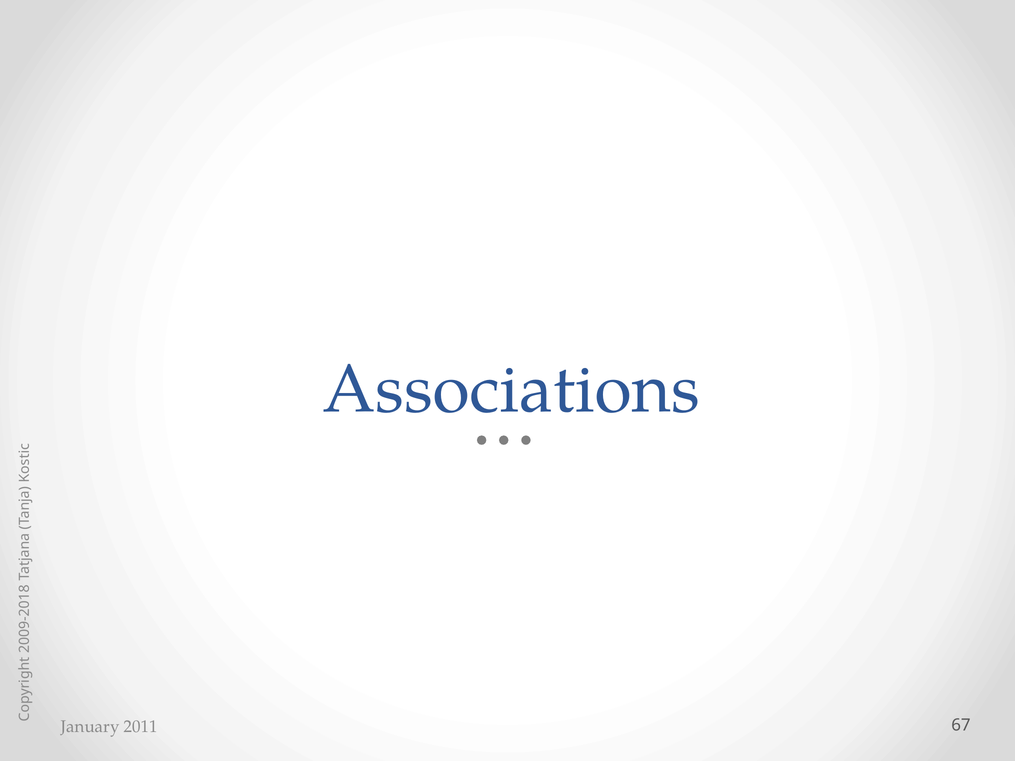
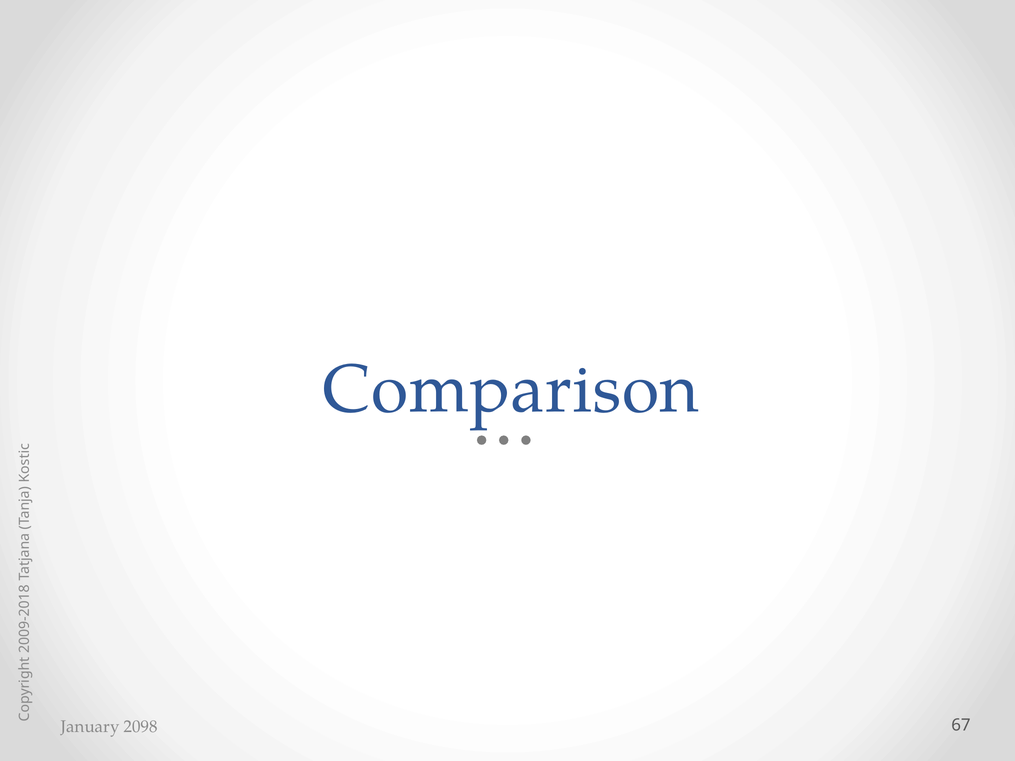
Associations: Associations -> Comparison (511, 389)
2011: 2011 -> 2098 (141, 727)
